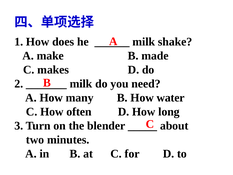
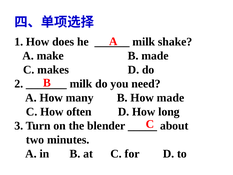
How water: water -> made (171, 98)
